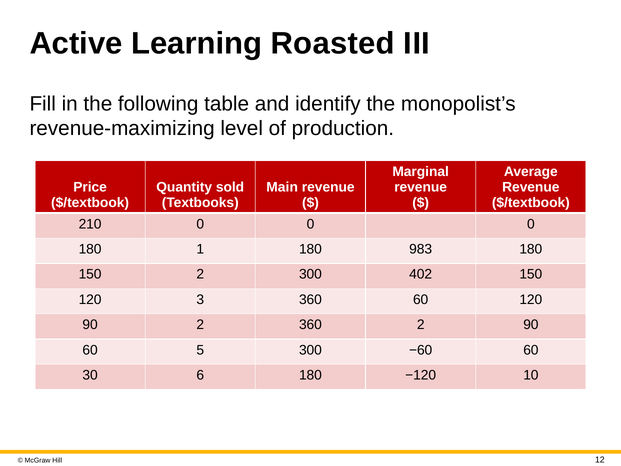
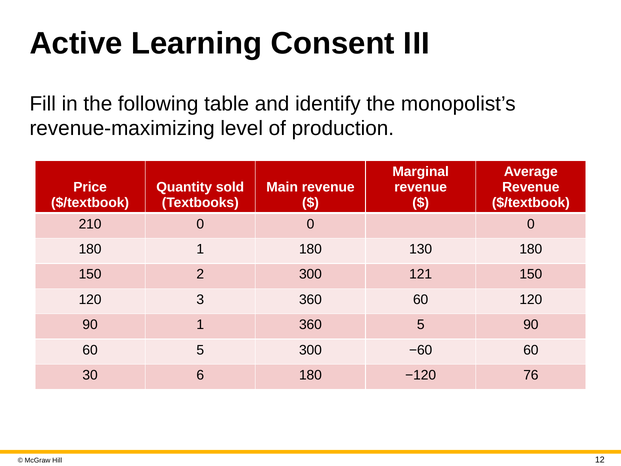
Roasted: Roasted -> Consent (333, 44)
983: 983 -> 130 (421, 249)
402: 402 -> 121 (421, 274)
90 2: 2 -> 1 (200, 325)
360 2: 2 -> 5 (421, 325)
10: 10 -> 76 (531, 375)
